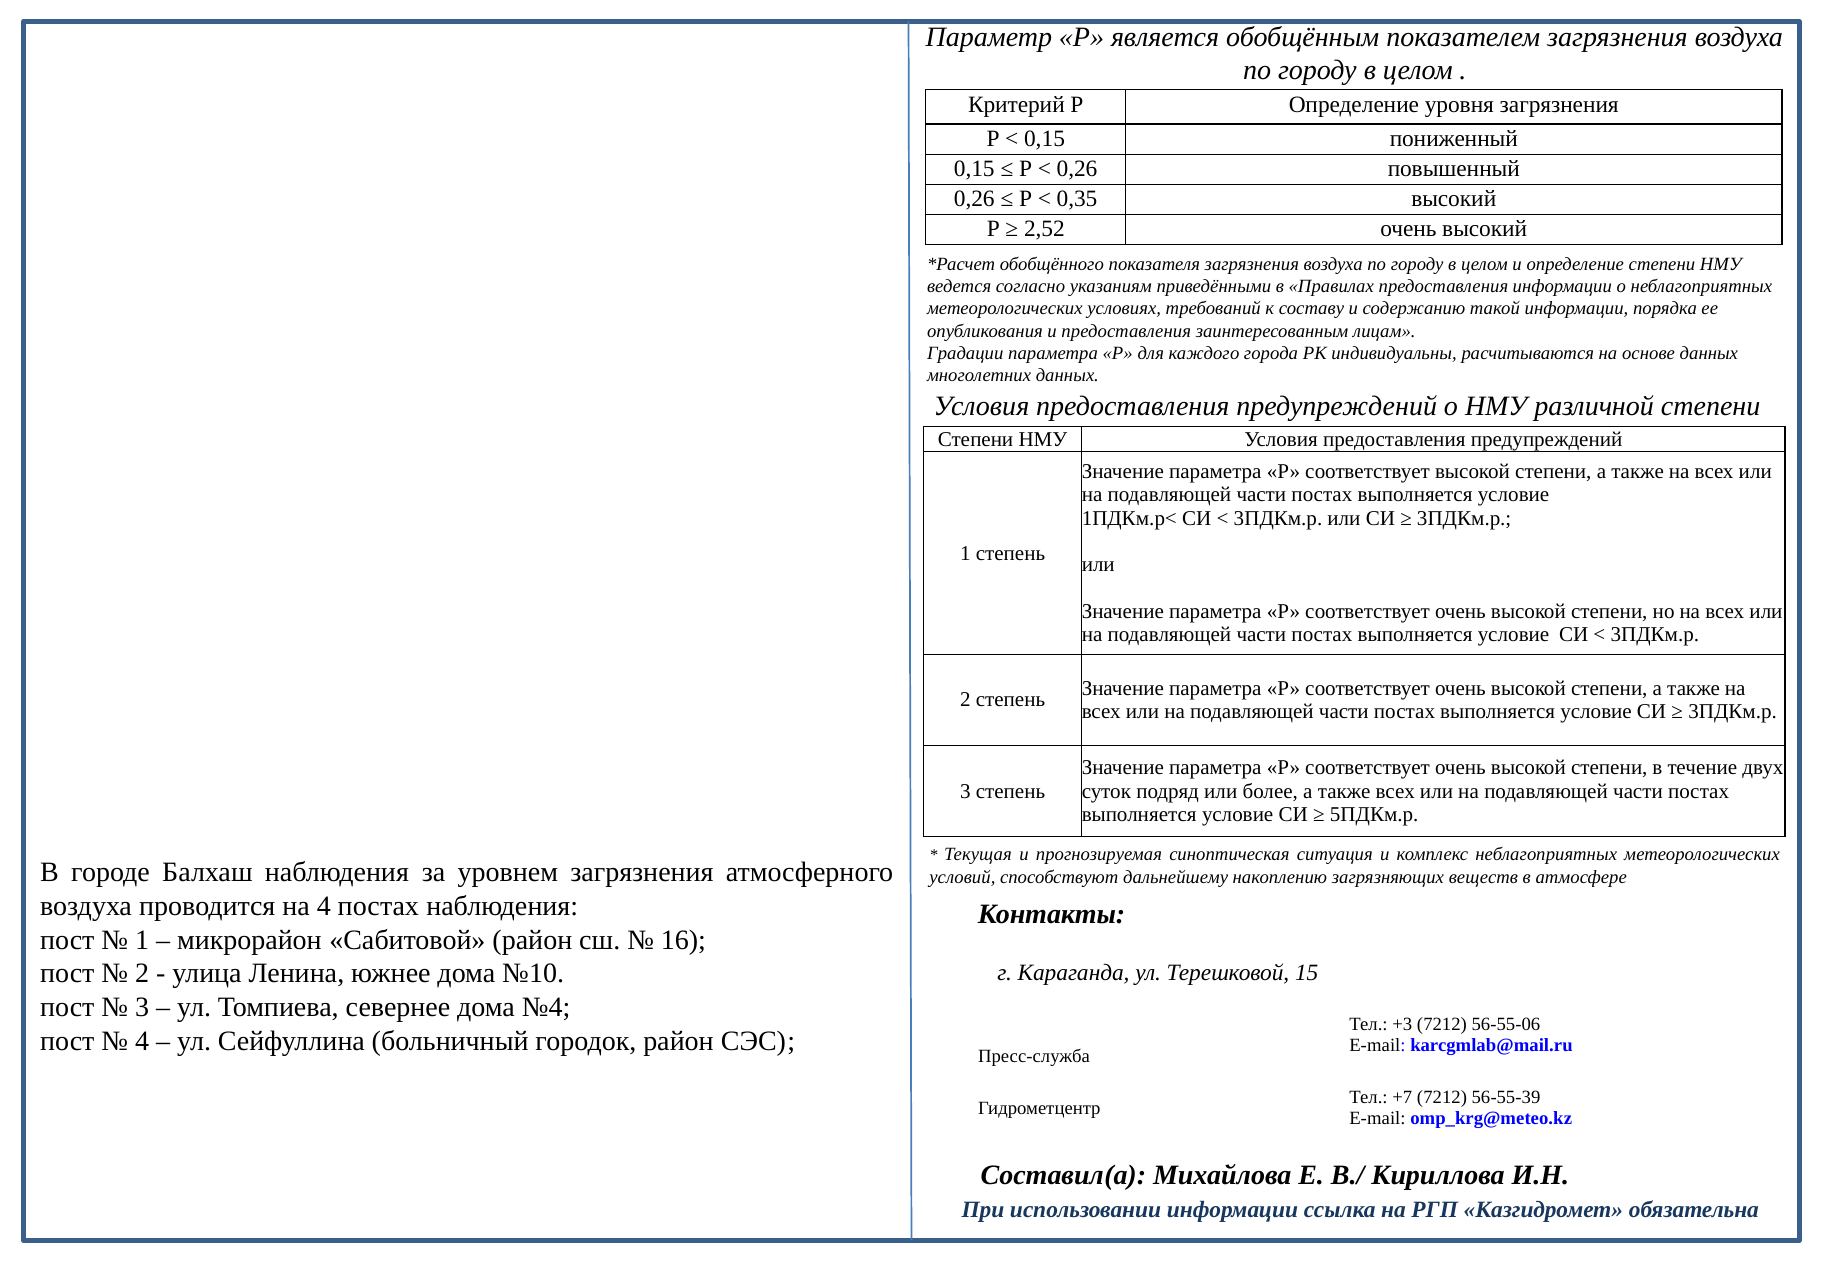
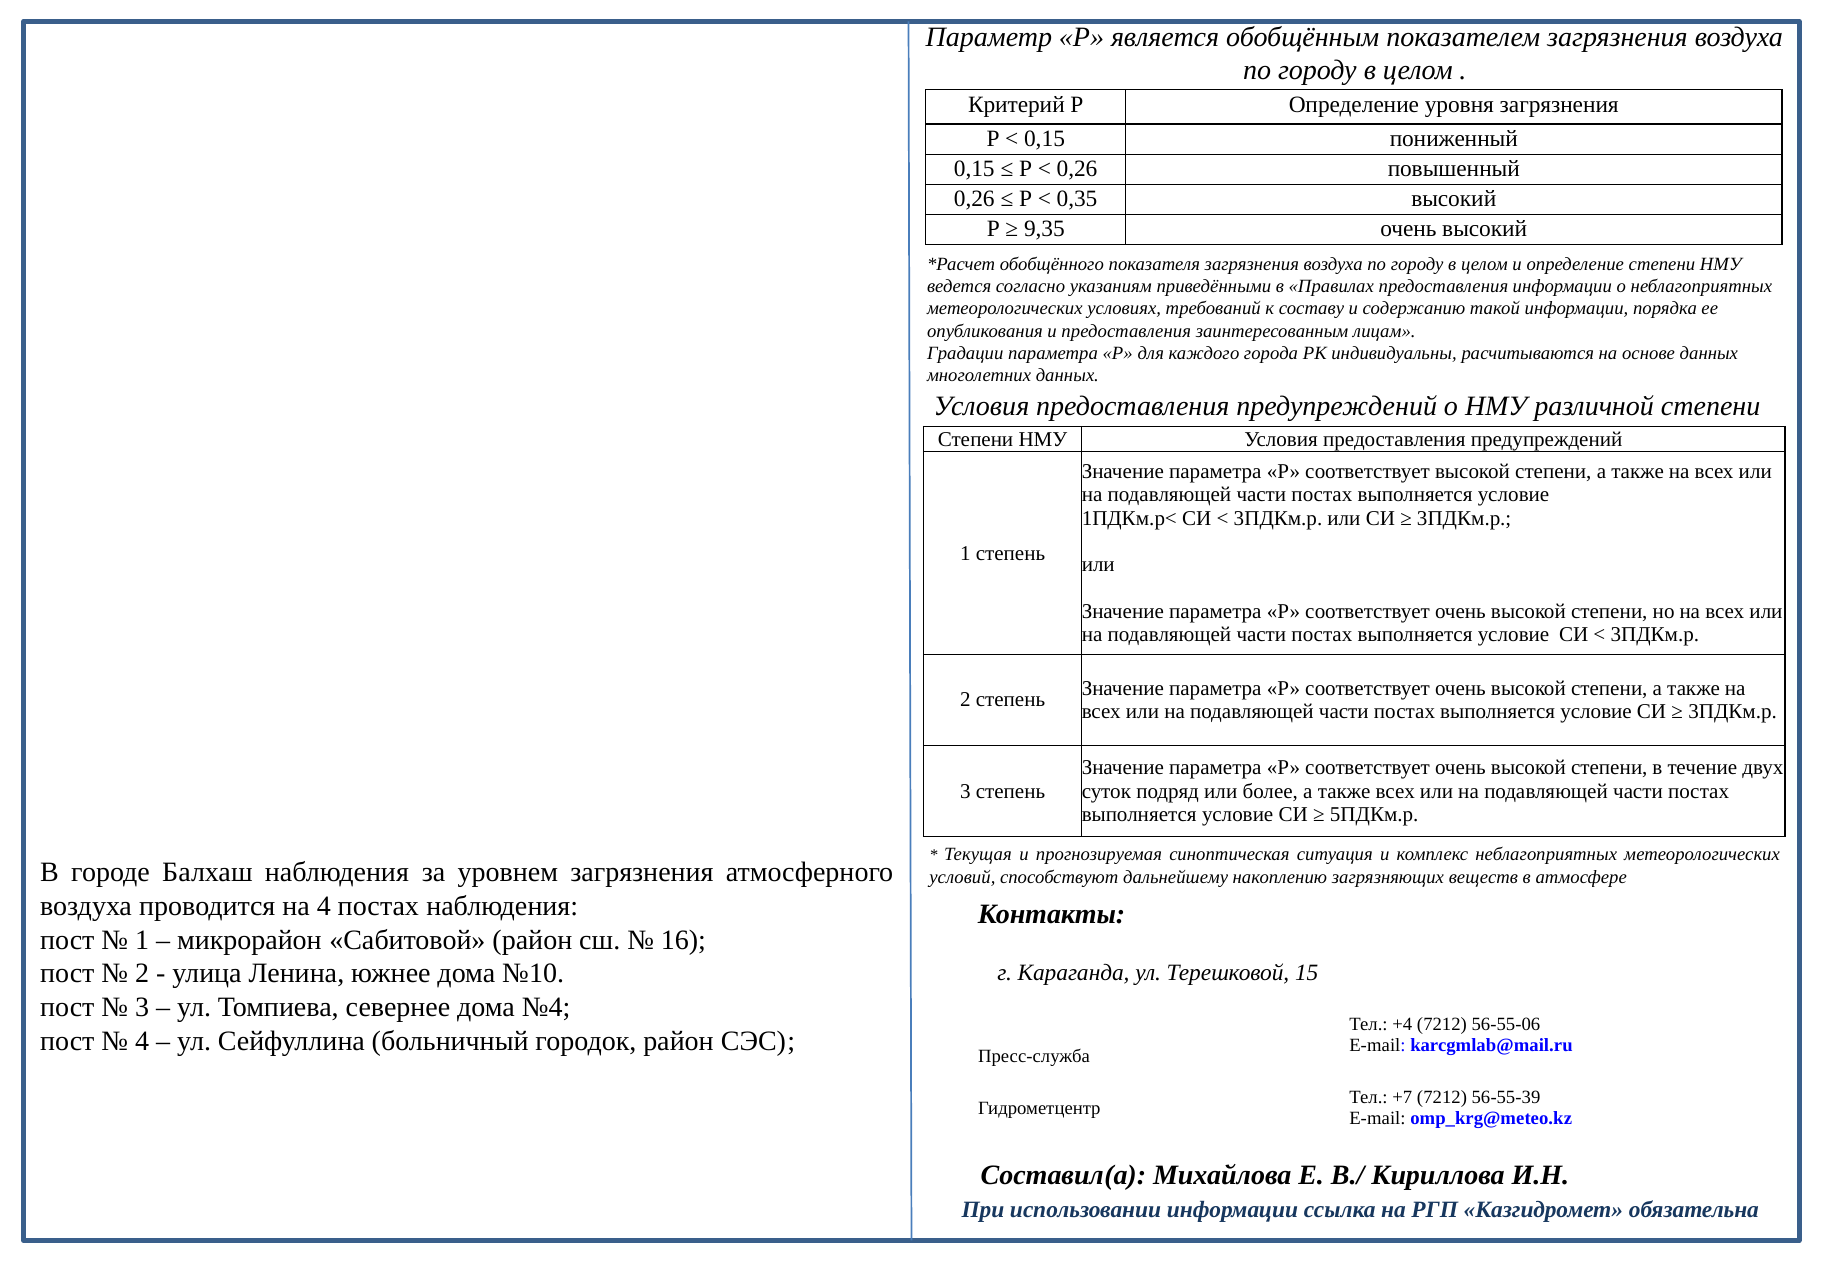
2,52: 2,52 -> 9,35 (1044, 229)
+3: +3 -> +4 (1402, 1025)
